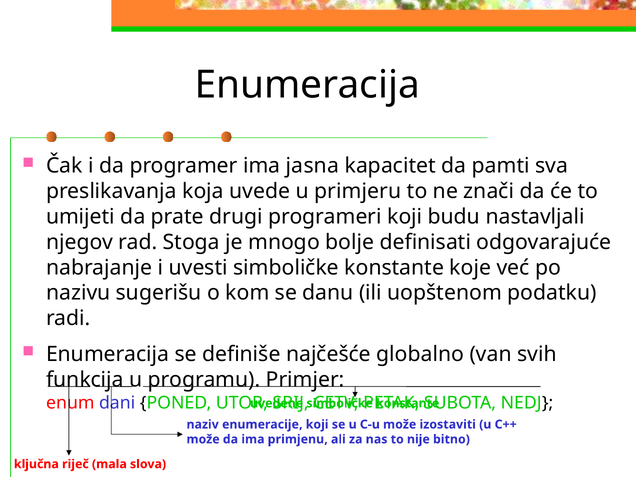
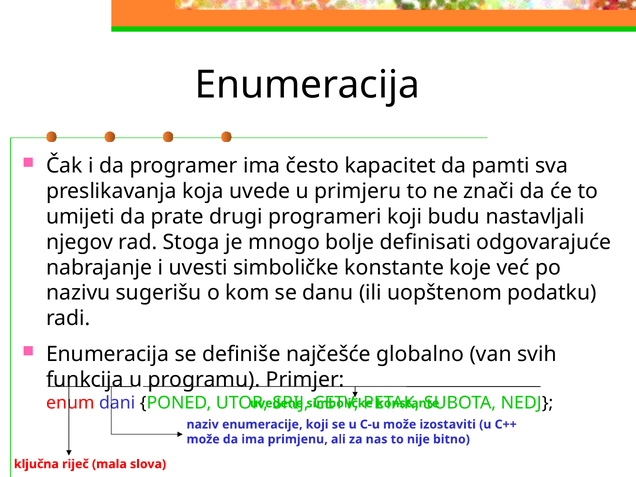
jasna: jasna -> često (313, 166)
